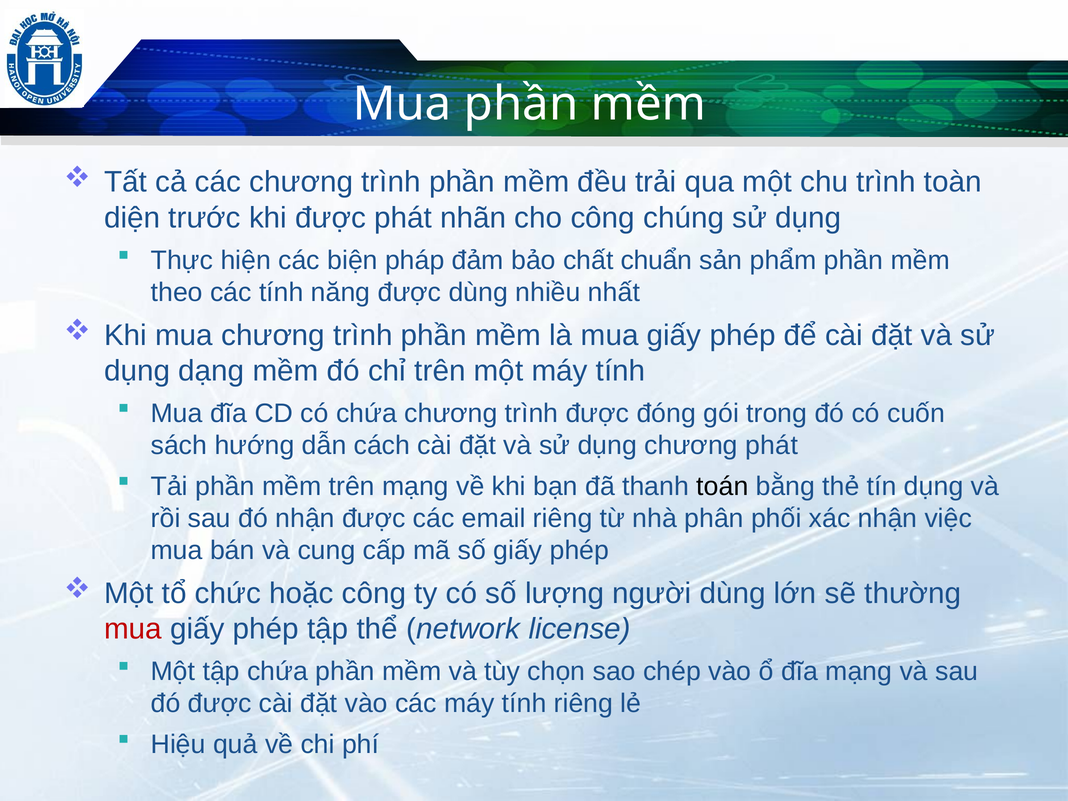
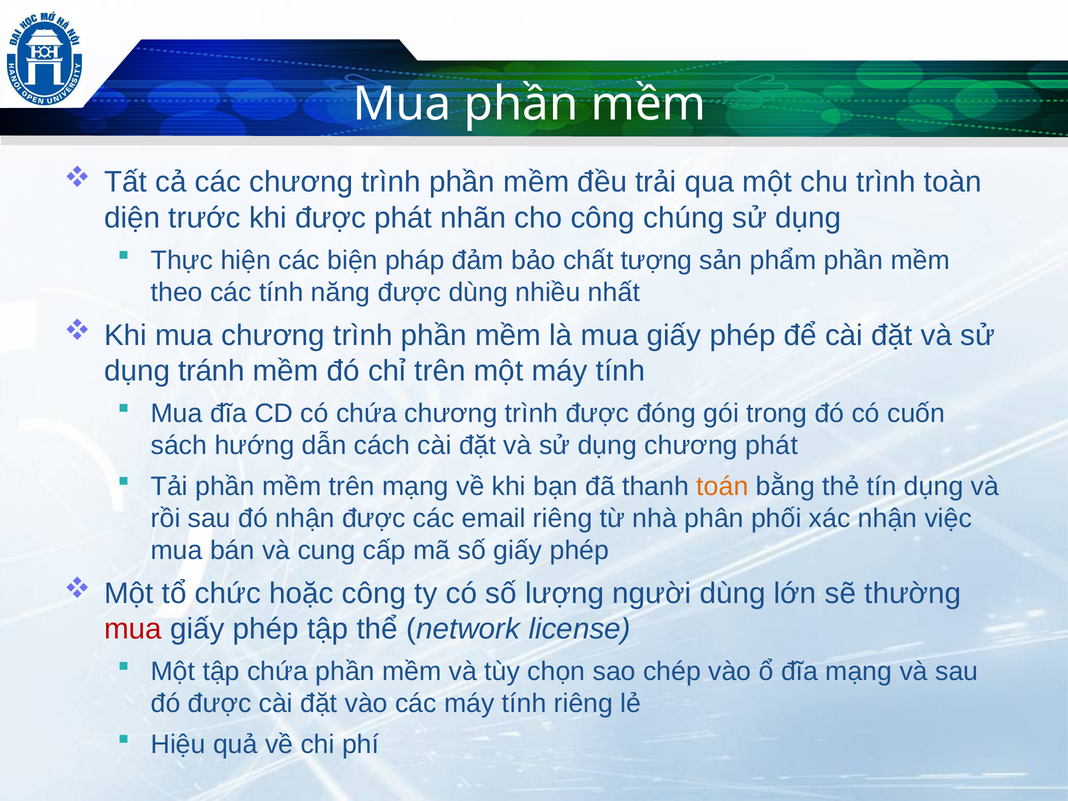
chuẩn: chuẩn -> tượng (656, 260)
dạng: dạng -> tránh (211, 371)
toán colour: black -> orange (722, 486)
